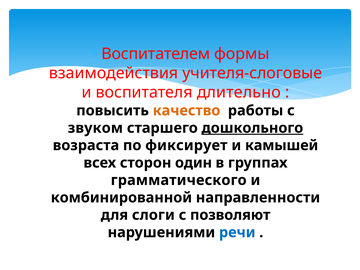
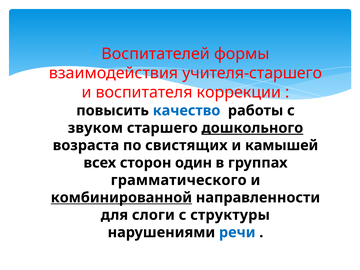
Воспитателем: Воспитателем -> Воспитателей (156, 54)
учителя-слоговые: учителя-слоговые -> учителя-старшего (252, 73)
длительно: длительно -> коррекции (239, 92)
качество colour: orange -> blue (187, 111)
фиксирует: фиксирует -> свистящих (186, 145)
комбинированной underline: none -> present (121, 198)
позволяют: позволяют -> структуры (230, 215)
